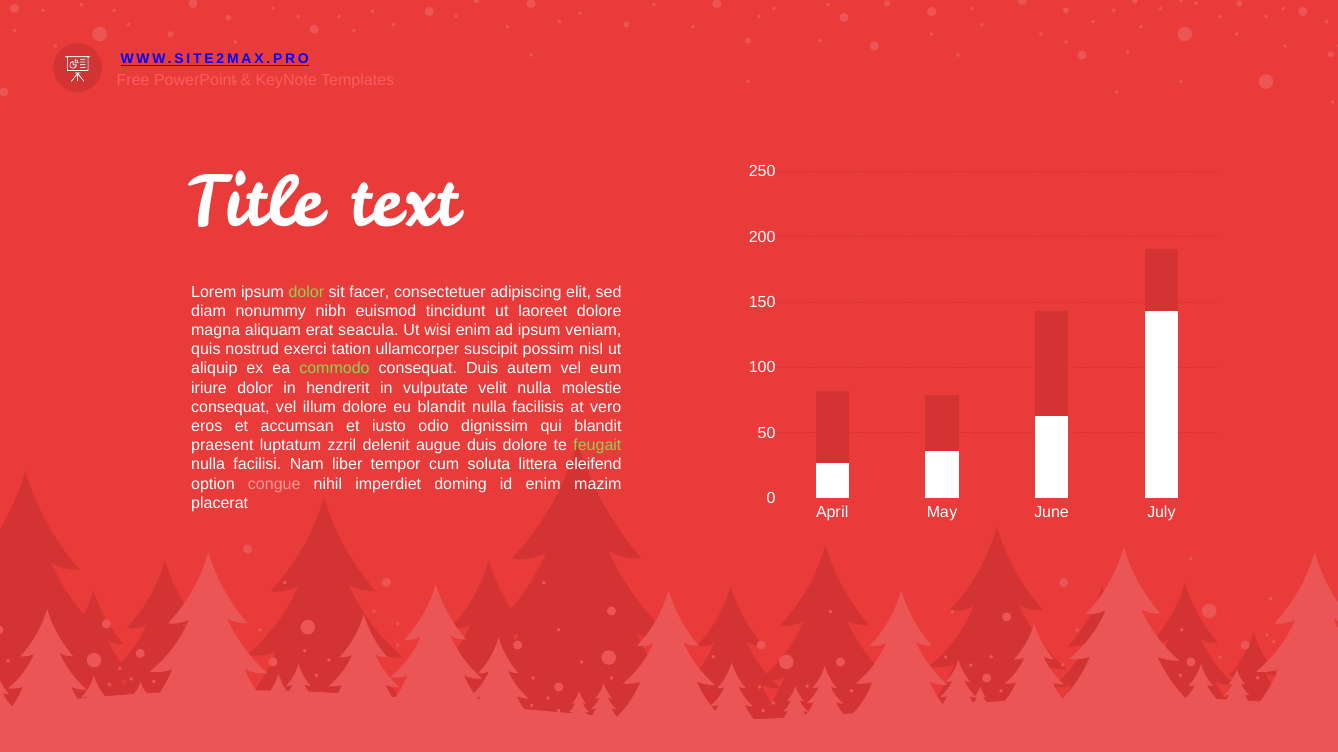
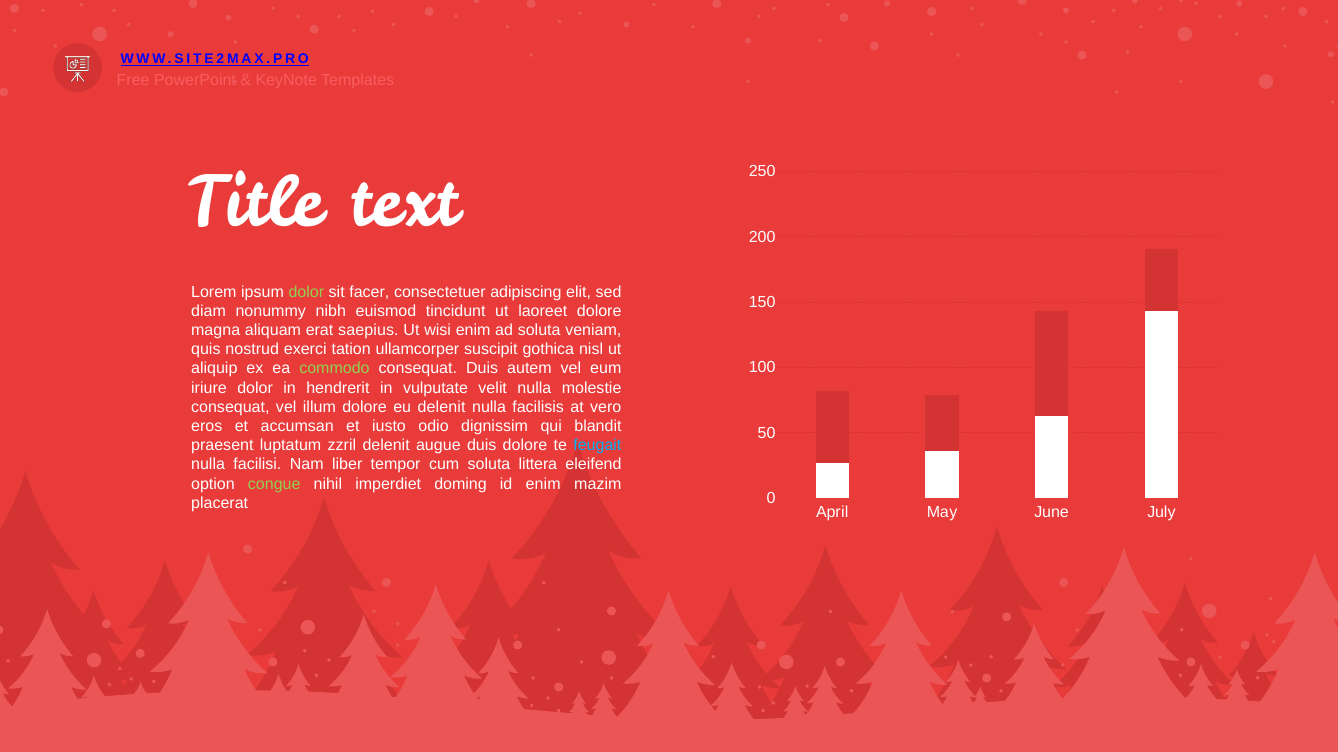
seacula: seacula -> saepius (368, 330)
ad ipsum: ipsum -> soluta (539, 330)
possim: possim -> gothica (548, 350)
eu blandit: blandit -> delenit (441, 407)
feugait colour: light green -> light blue (597, 446)
congue colour: pink -> light green (274, 484)
